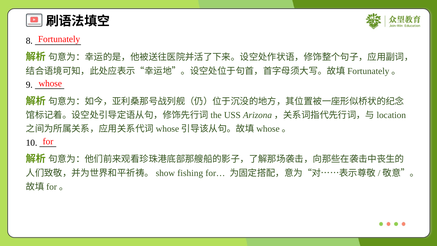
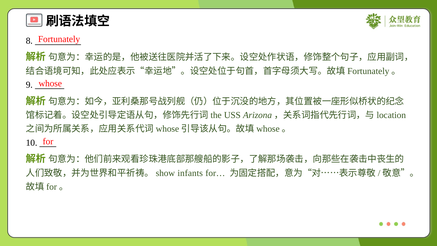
fishing: fishing -> infants (190, 173)
